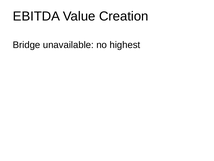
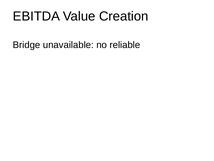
highest: highest -> reliable (125, 45)
